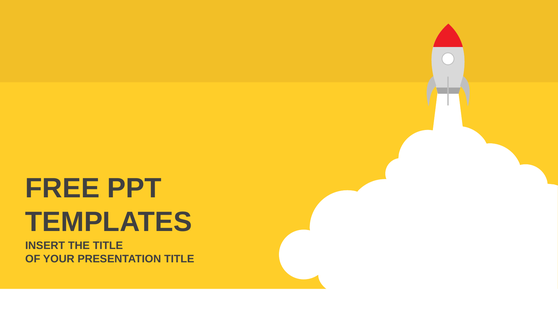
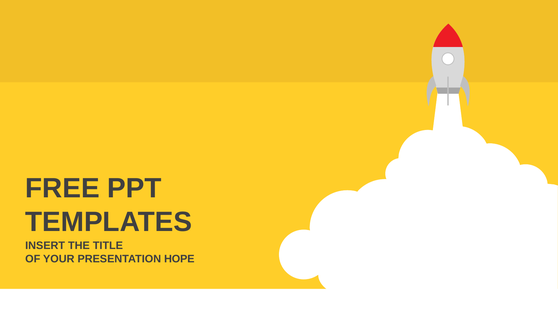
PRESENTATION TITLE: TITLE -> HOPE (179, 259)
